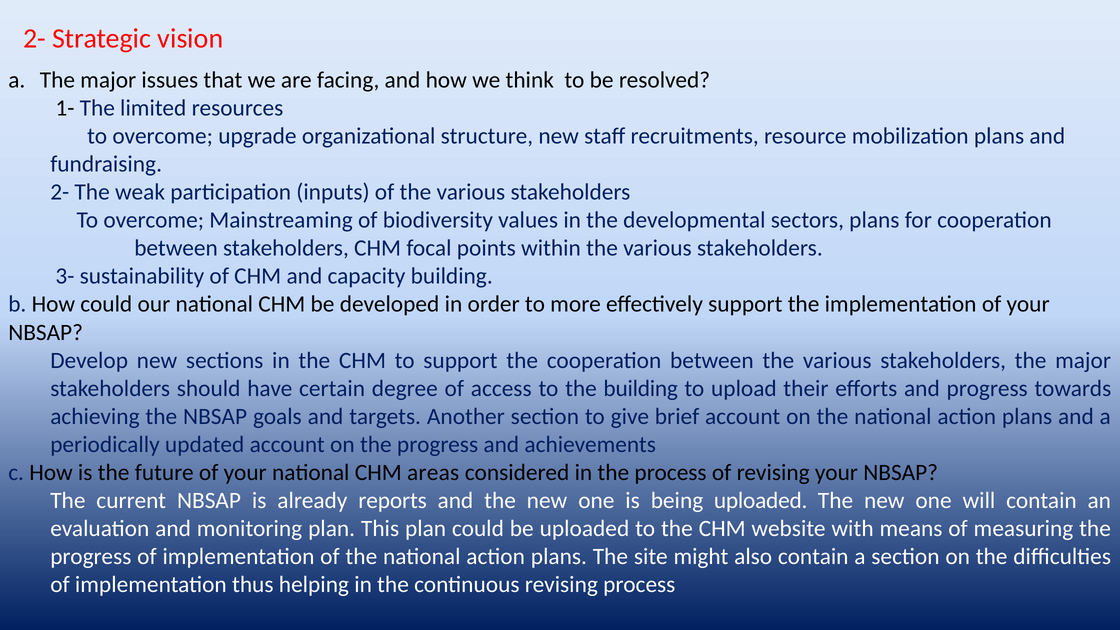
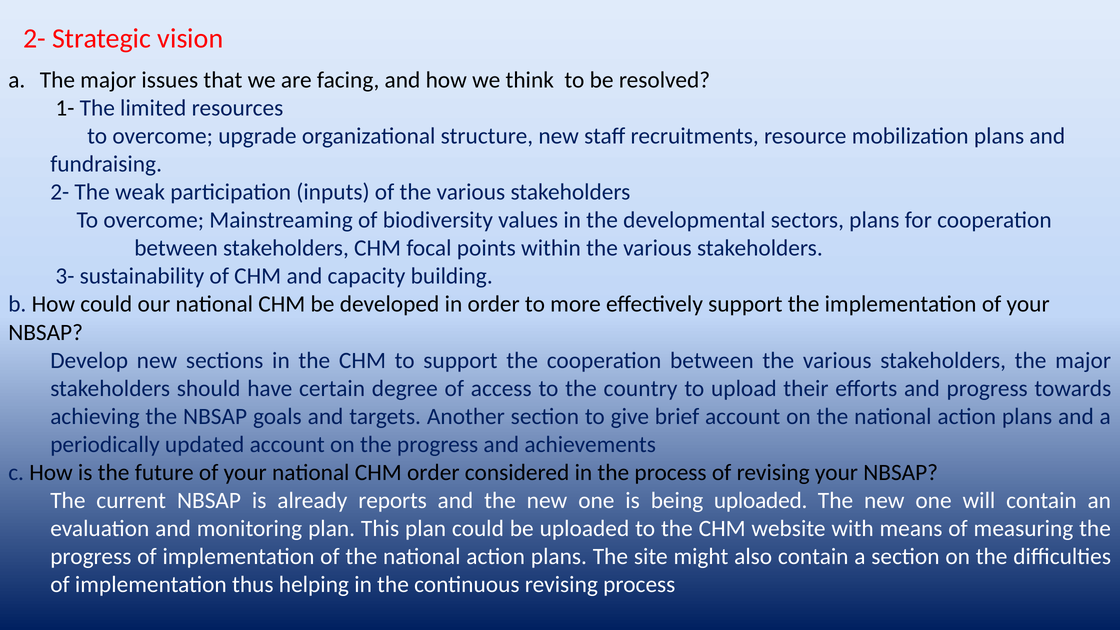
the building: building -> country (641, 388)
CHM areas: areas -> order (433, 472)
